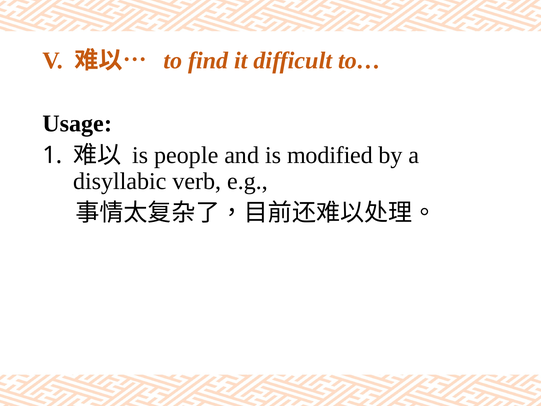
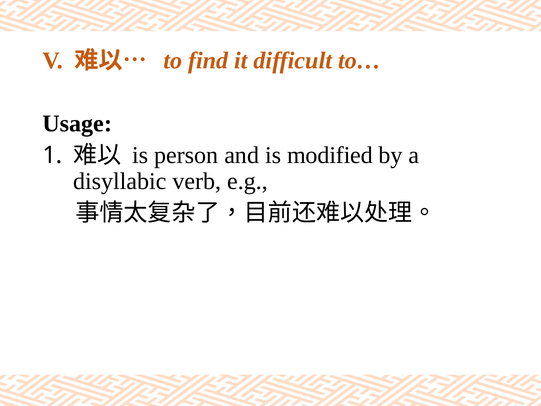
people: people -> person (186, 155)
